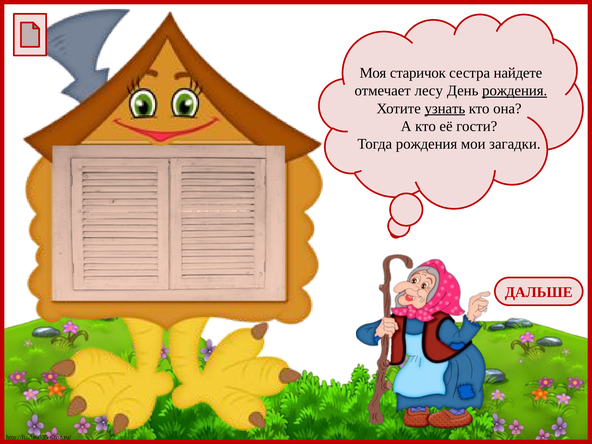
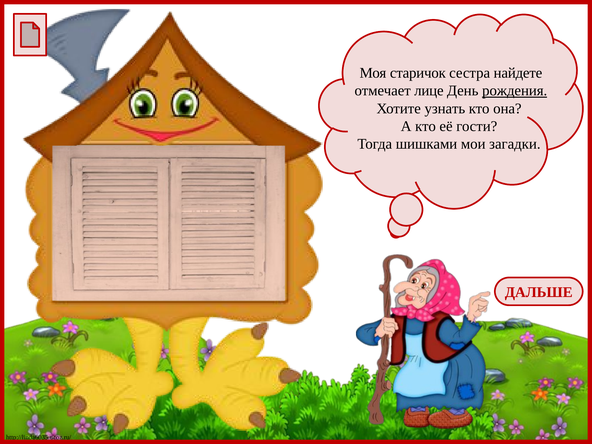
лесу: лесу -> лице (429, 91)
узнать underline: present -> none (445, 108)
Тогда рождения: рождения -> шишками (427, 144)
